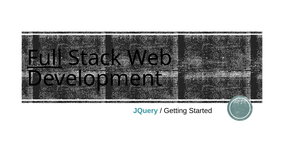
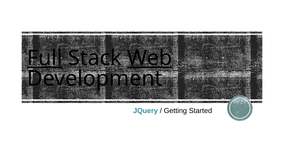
Web underline: none -> present (150, 58)
